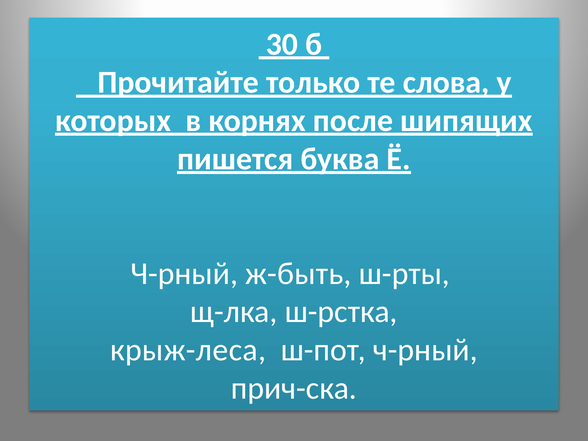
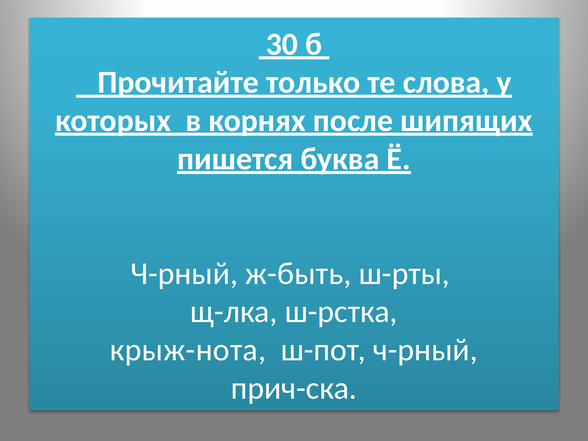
крыж-леса: крыж-леса -> крыж-нота (188, 350)
